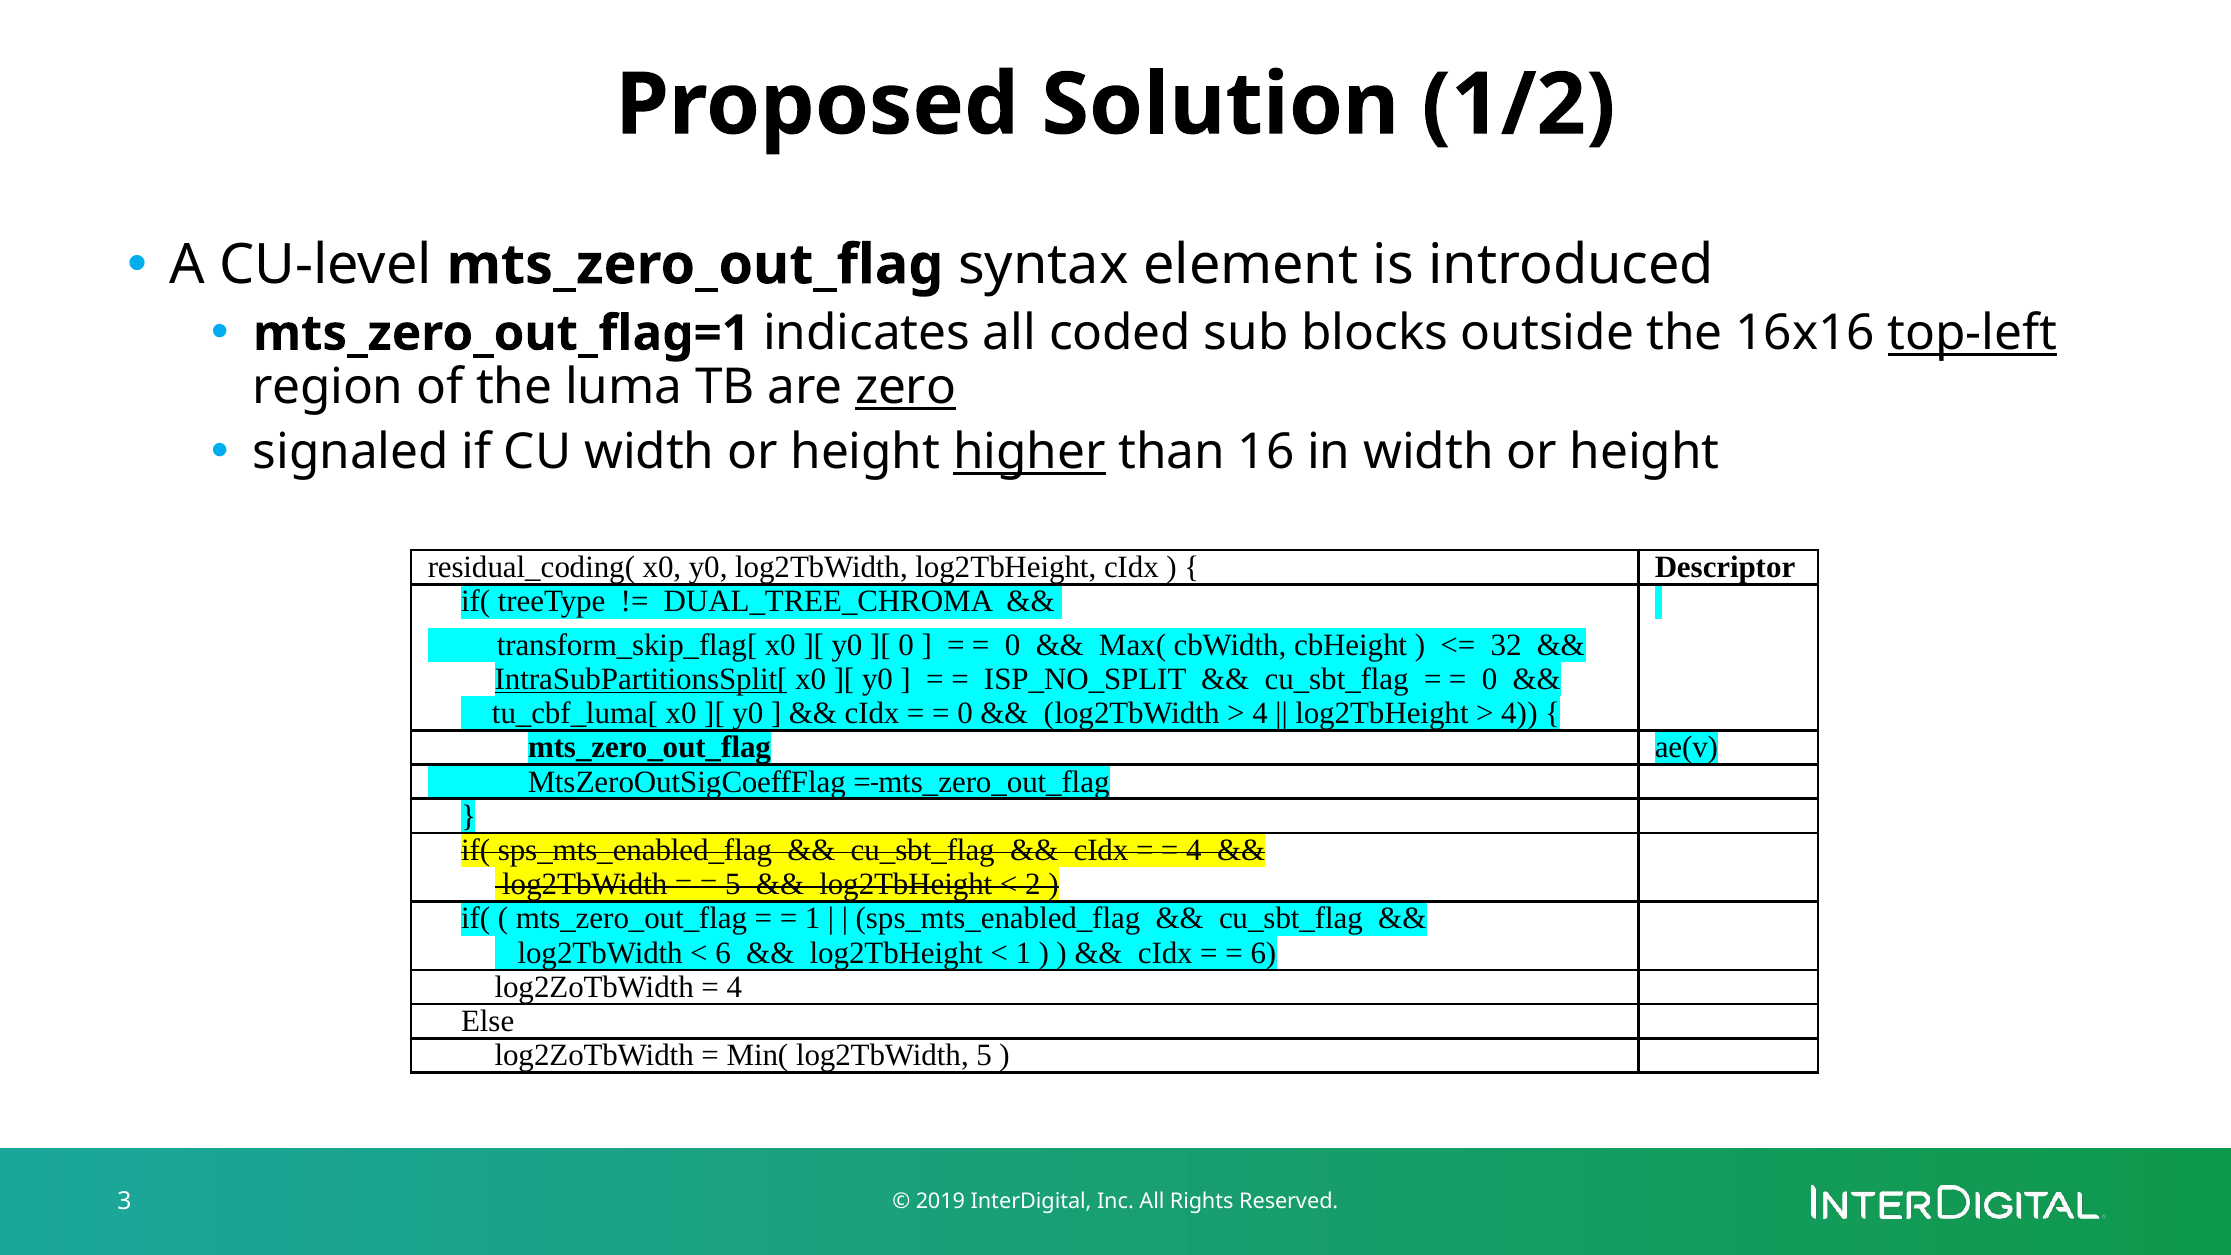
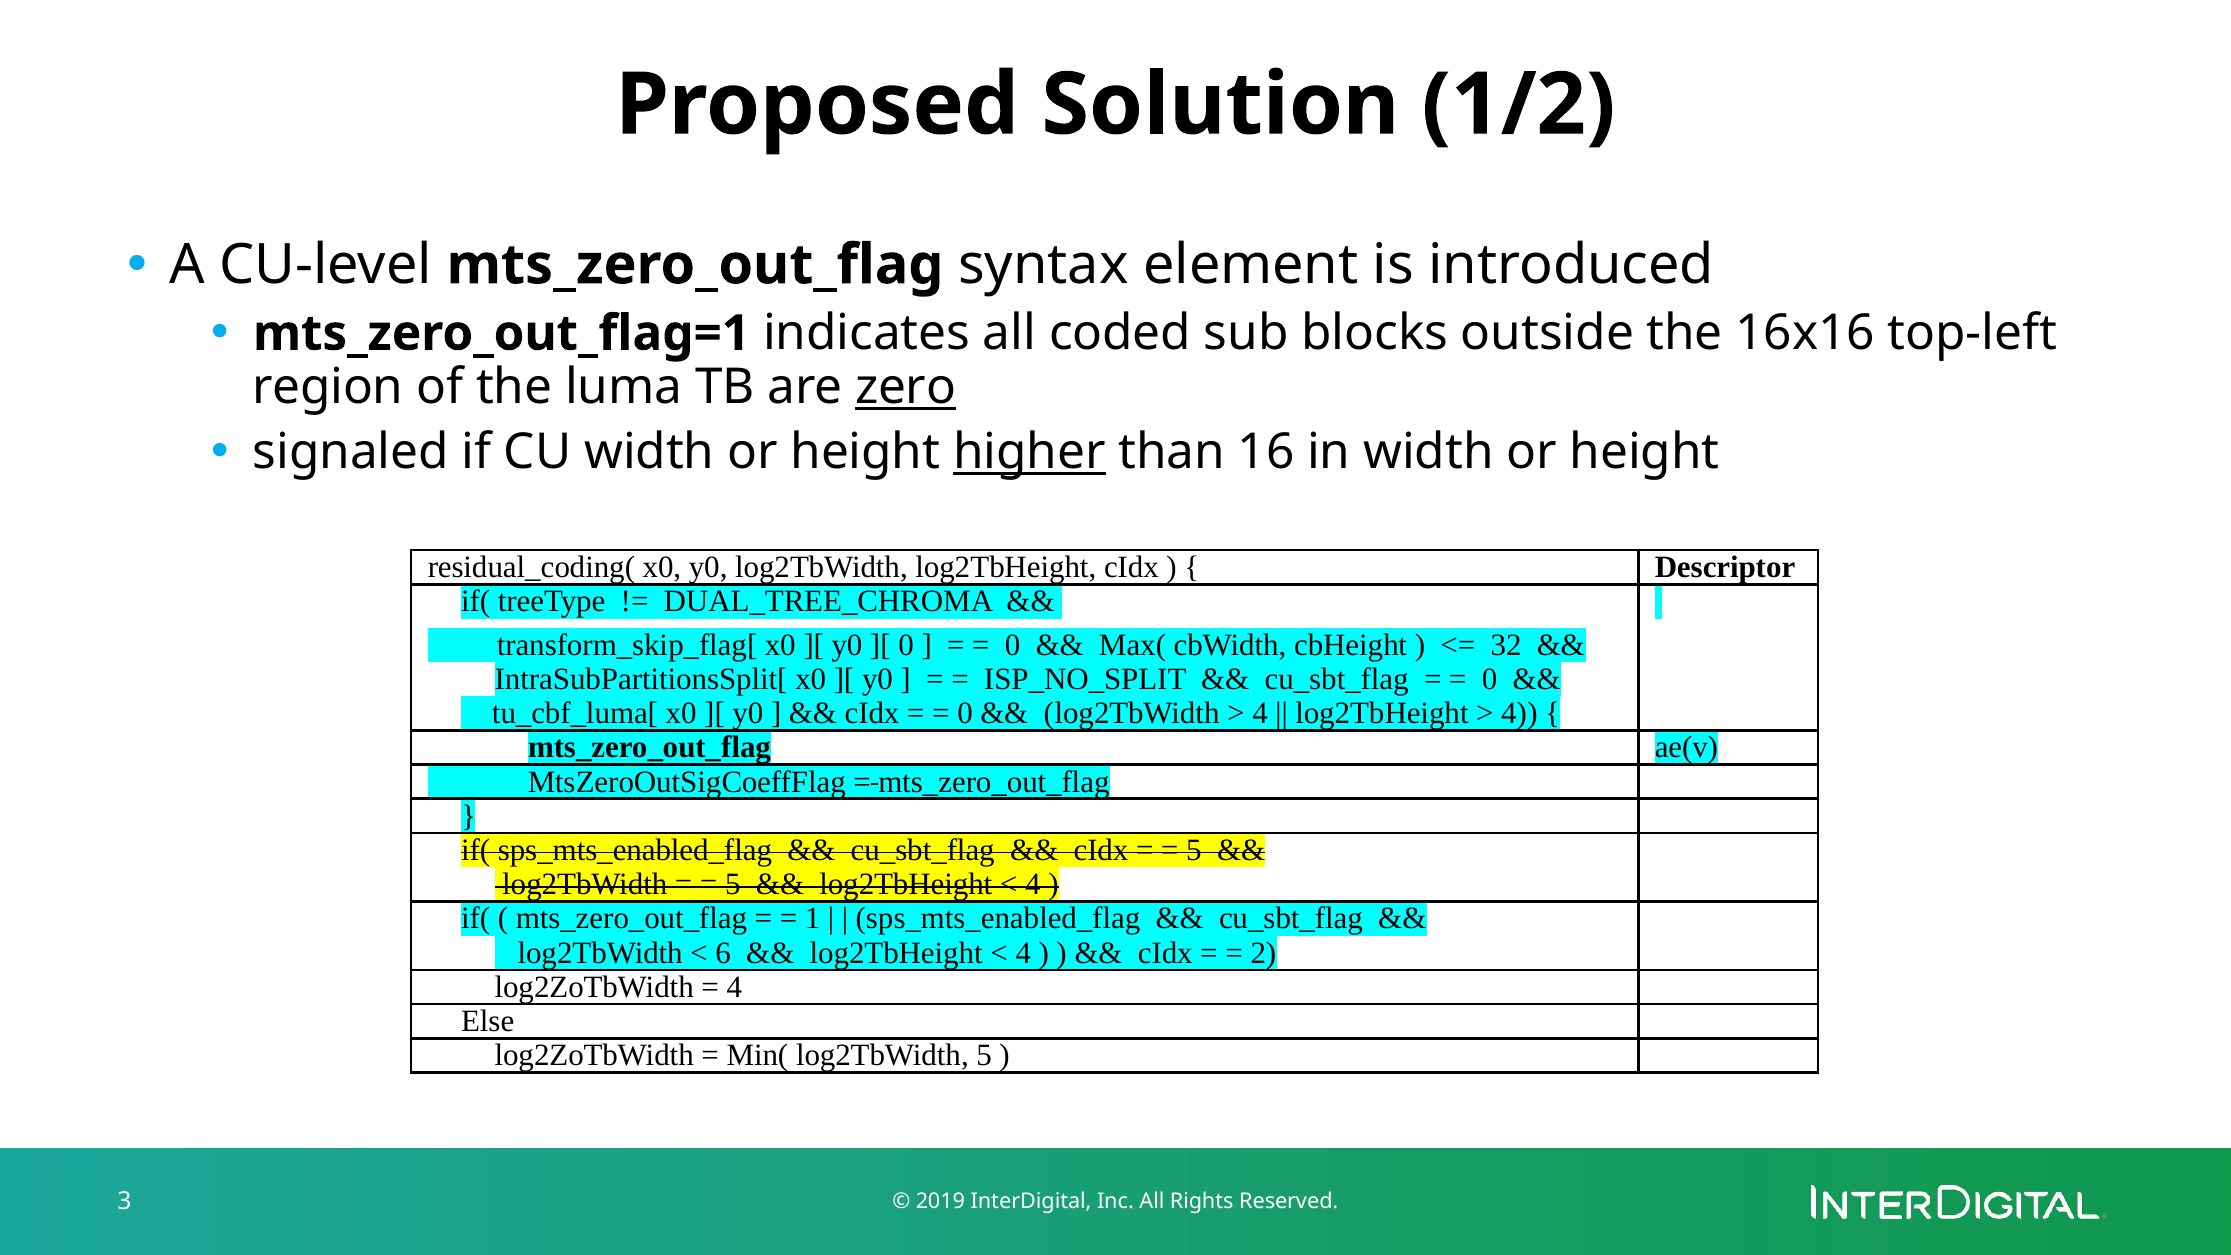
top-left underline: present -> none (1972, 333)
IntraSubPartitionsSplit[ underline: present -> none (641, 679)
4: 4 -> 5 (1194, 850)
2: 2 -> 4 (1033, 884)
1: 1 -> 4 (1023, 953)
6: 6 -> 2 (1263, 953)
